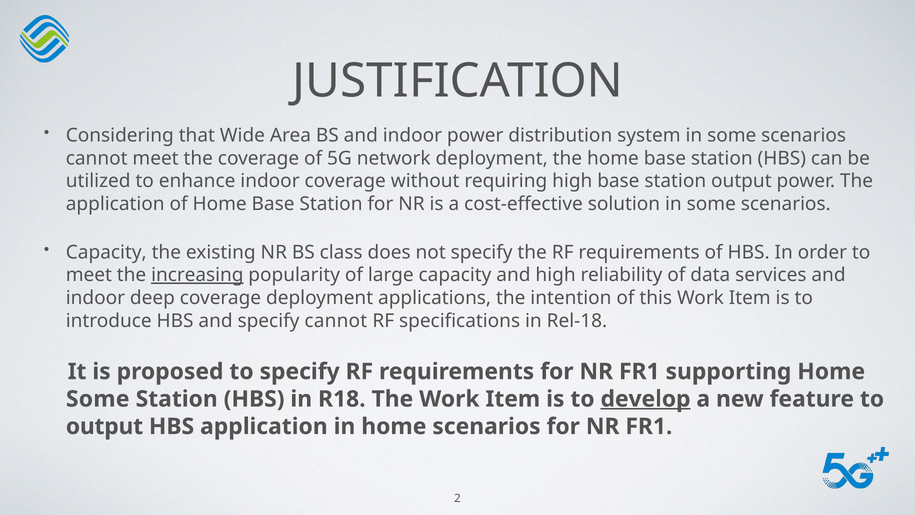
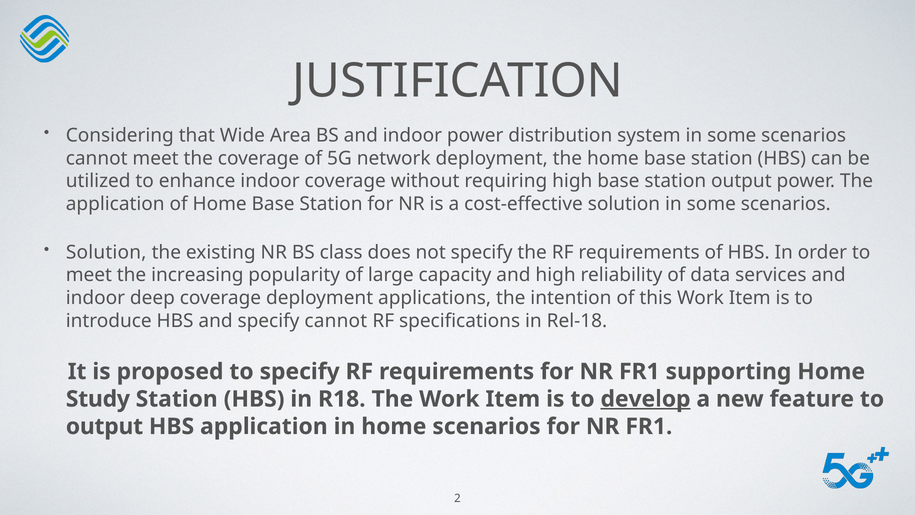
Capacity: Capacity -> Solution (106, 252)
increasing underline: present -> none (197, 275)
Some: Some -> Study (98, 399)
